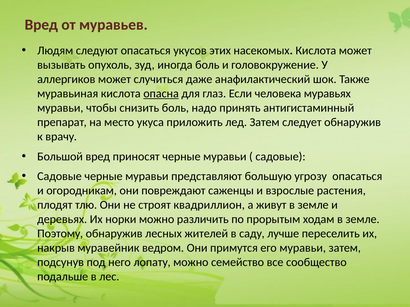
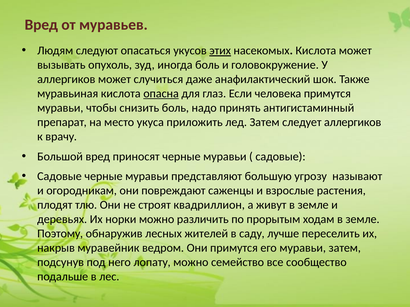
этих underline: none -> present (220, 51)
человека муравьях: муравьях -> примутся (327, 94)
следует обнаружив: обнаружив -> аллергиков (353, 123)
угрозу опасаться: опасаться -> называют (357, 177)
